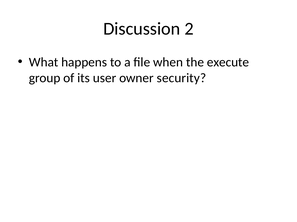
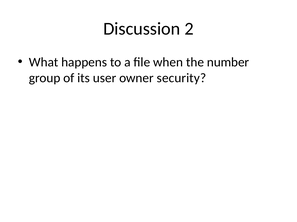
execute: execute -> number (228, 62)
